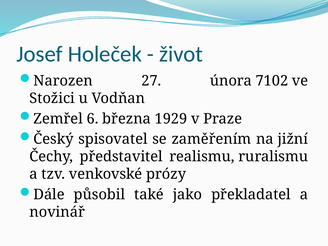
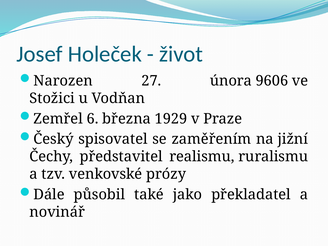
7102: 7102 -> 9606 (272, 81)
